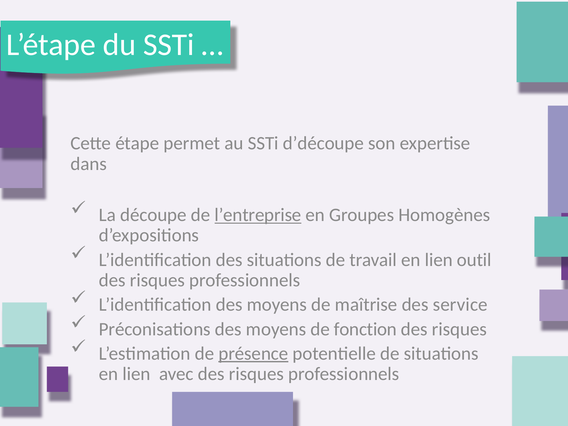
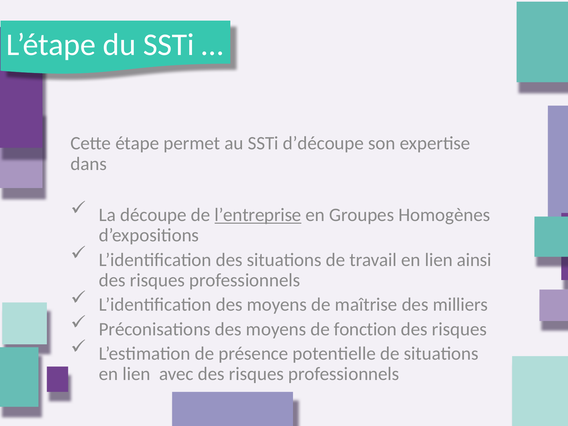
outil: outil -> ainsi (474, 260)
service: service -> milliers (460, 305)
présence underline: present -> none (253, 354)
